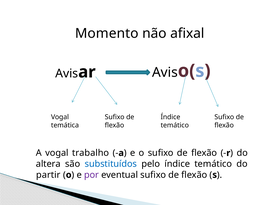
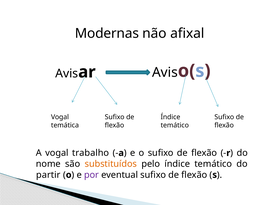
Momento: Momento -> Modernas (107, 33)
altera: altera -> nome (48, 164)
substituídos colour: blue -> orange (111, 164)
